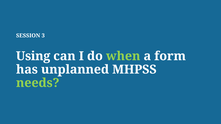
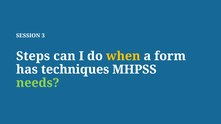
Using: Using -> Steps (33, 56)
when colour: light green -> yellow (123, 56)
unplanned: unplanned -> techniques (75, 70)
